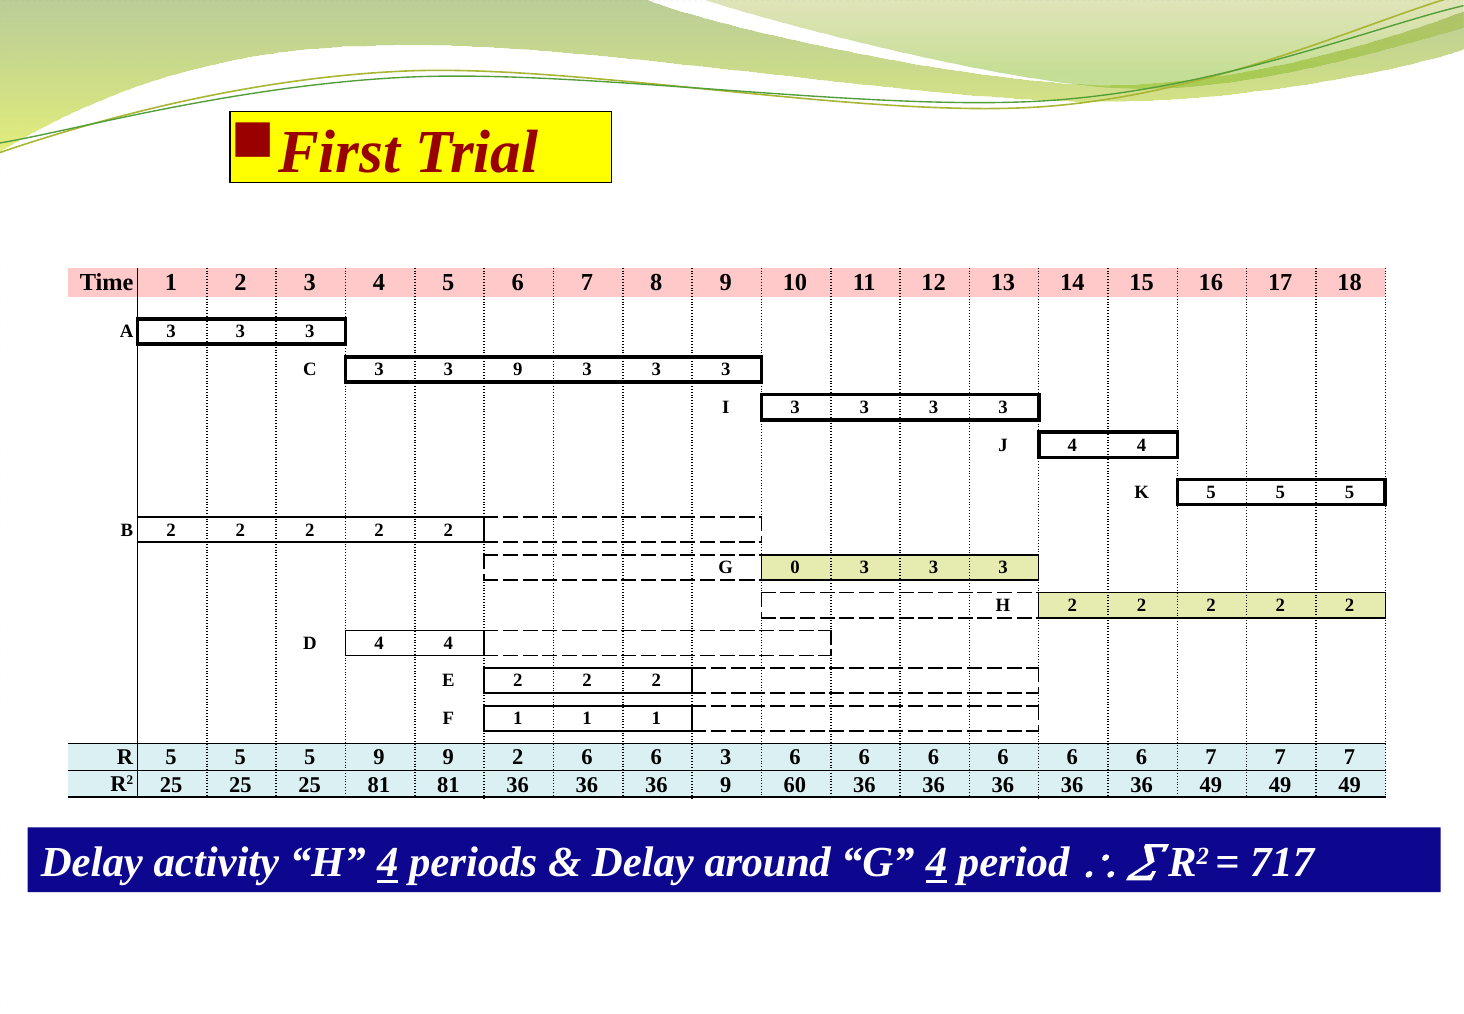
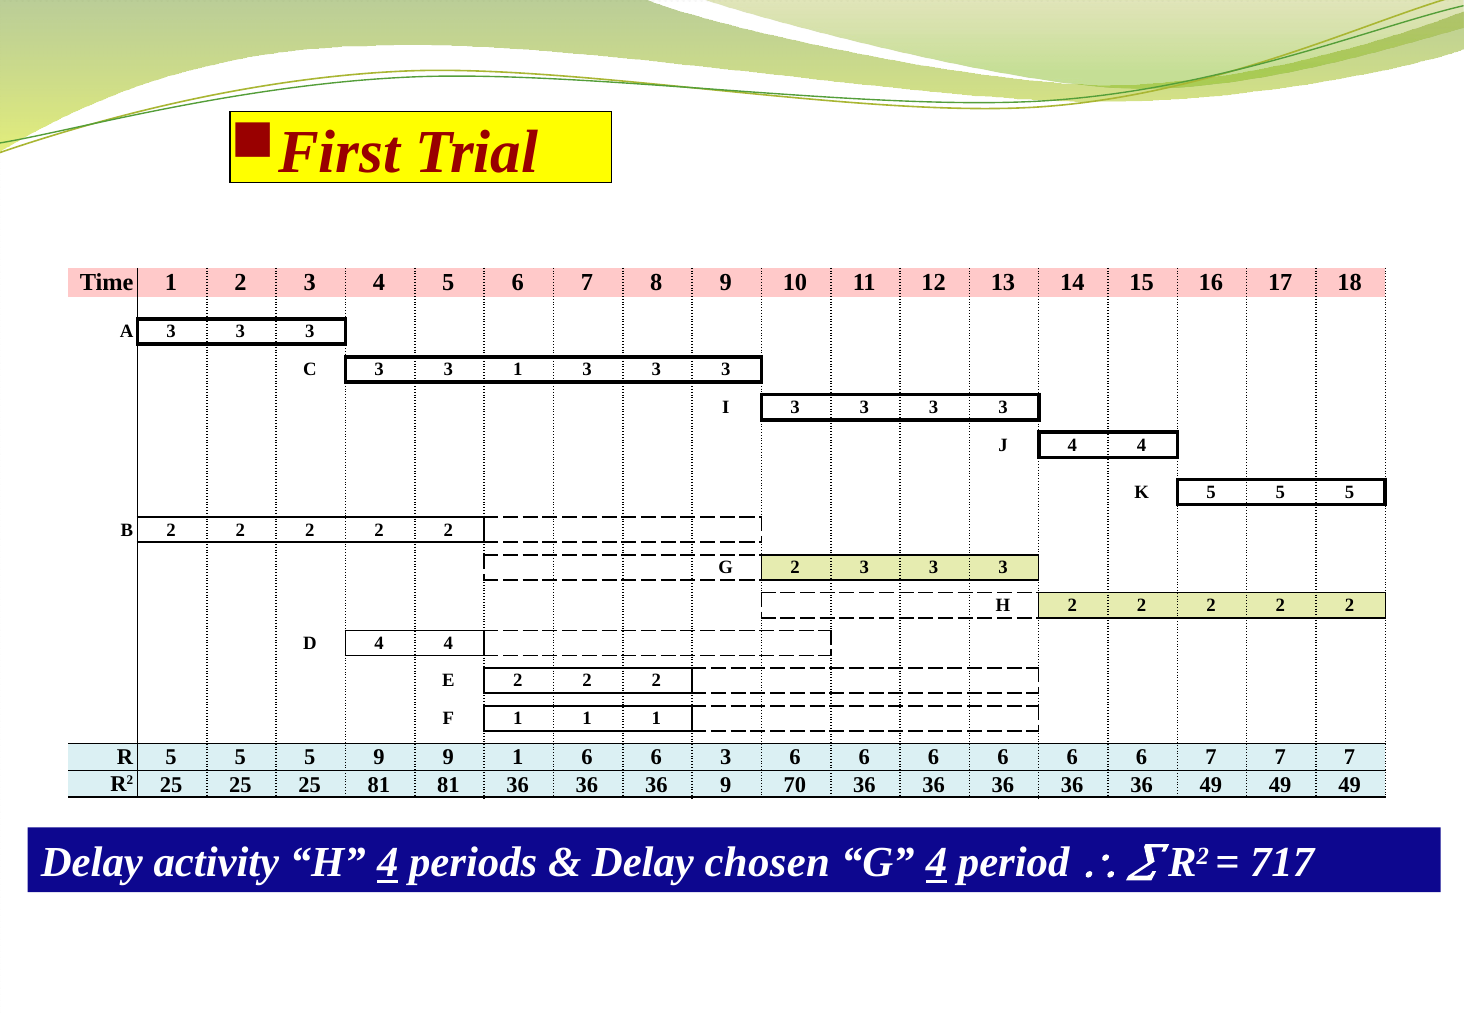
3 9: 9 -> 1 (518, 369)
G 0: 0 -> 2 (795, 567)
9 2: 2 -> 1 (518, 757)
60: 60 -> 70 (795, 784)
around: around -> chosen (767, 862)
